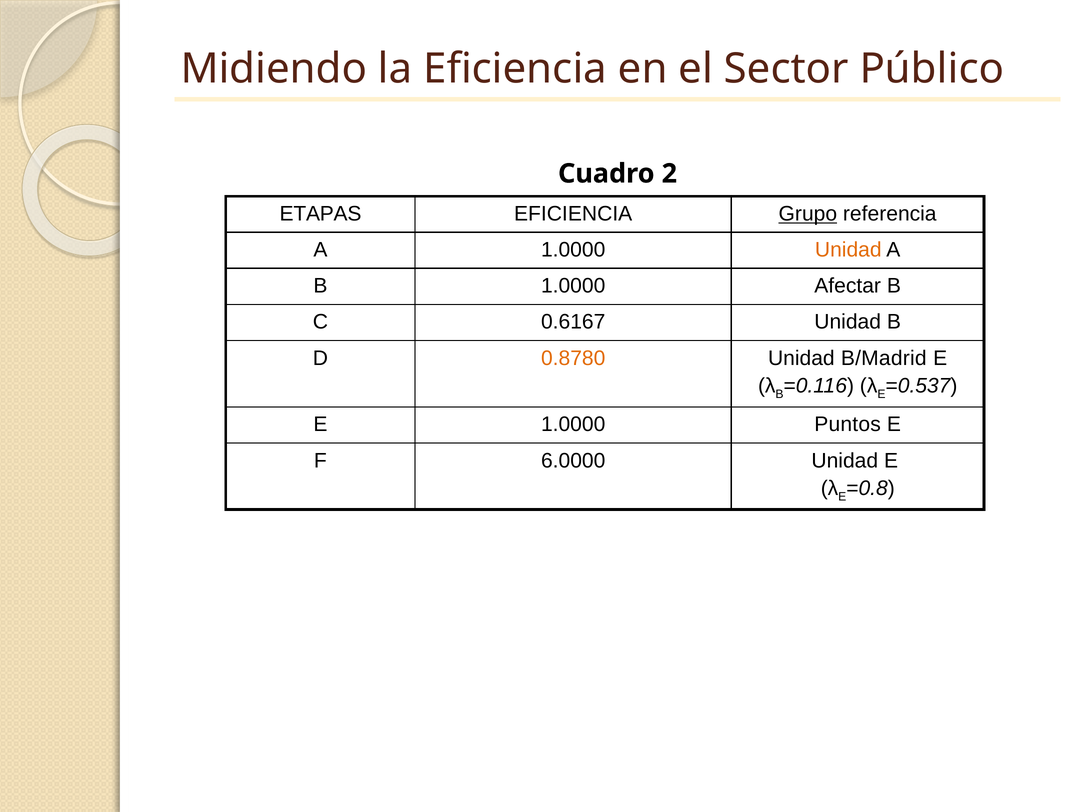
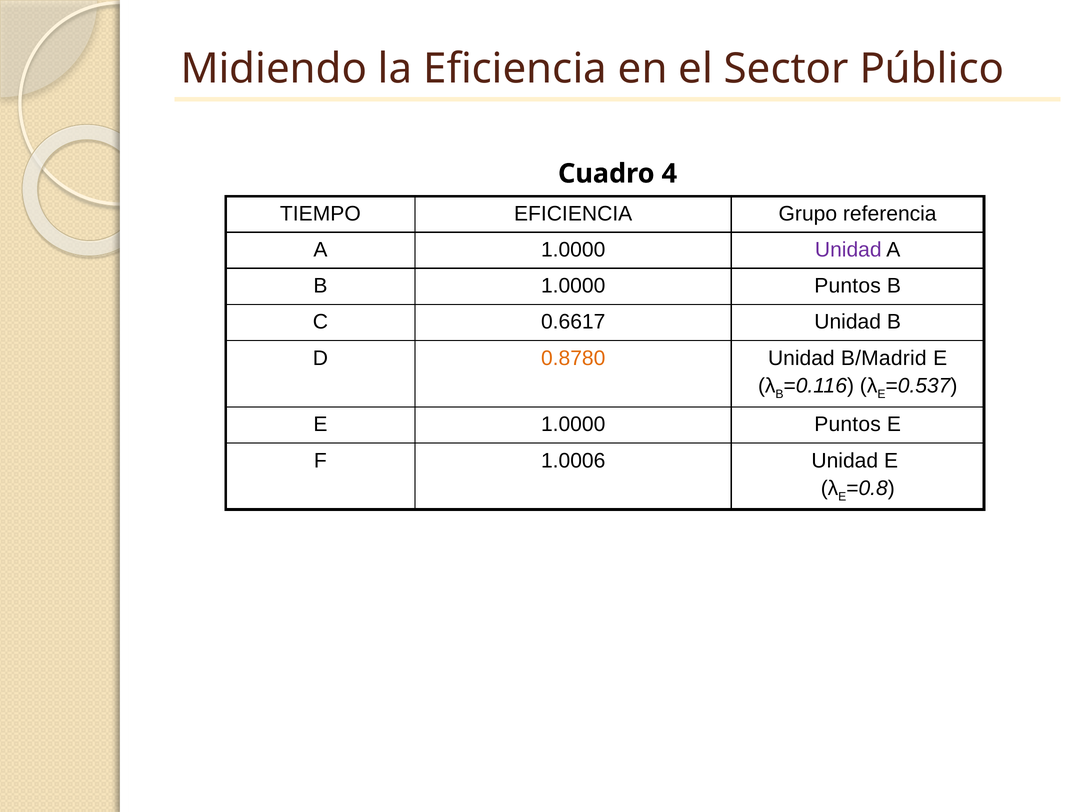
2: 2 -> 4 (669, 174)
ETAPAS: ETAPAS -> TIEMPO (320, 214)
Grupo underline: present -> none (808, 214)
Unidad colour: orange -> purple (848, 250)
B 1.0000 Afectar: Afectar -> Puntos (848, 286)
0.6167: 0.6167 -> 0.6617 (573, 322)
6.0000: 6.0000 -> 1.0006 (573, 460)
